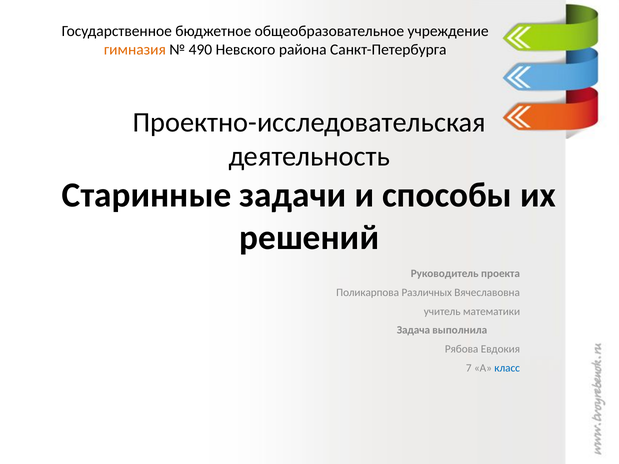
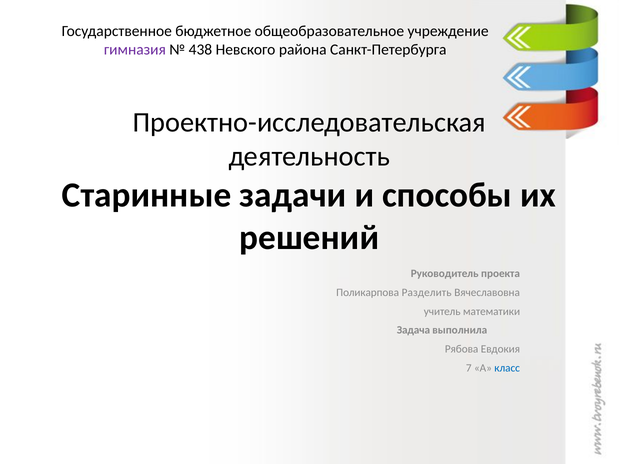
гимназия colour: orange -> purple (135, 50)
490: 490 -> 438 (200, 50)
Различных: Различных -> Разделить (427, 293)
